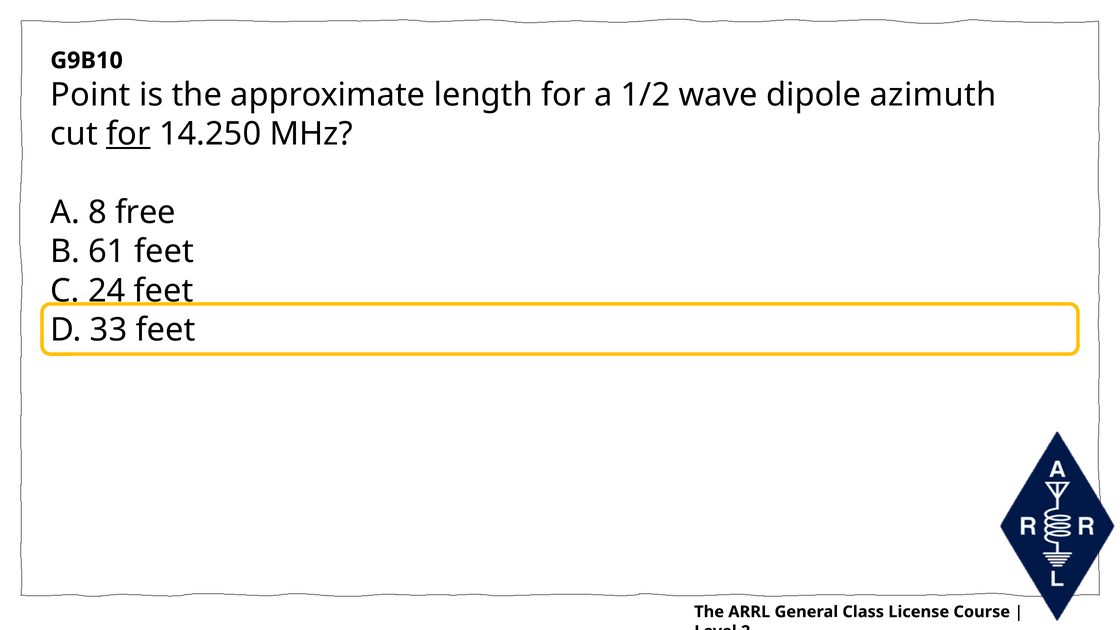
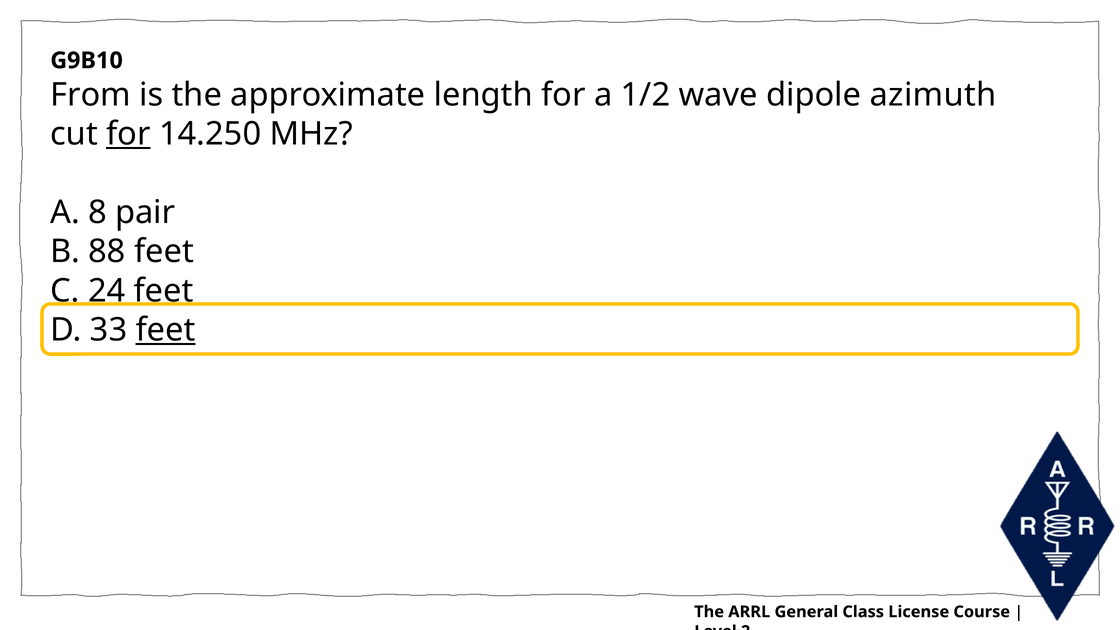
Point: Point -> From (91, 95)
free: free -> pair (145, 212)
61: 61 -> 88 (107, 252)
feet underline: none -> present (165, 330)
